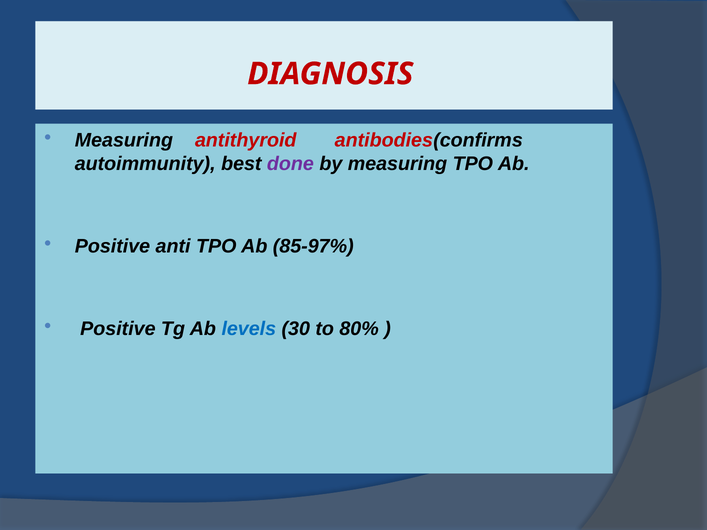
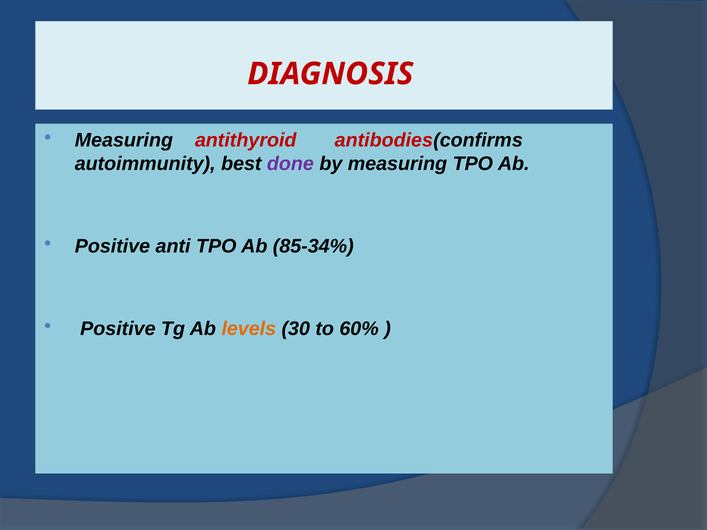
85-97%: 85-97% -> 85-34% (313, 247)
levels colour: blue -> orange (249, 329)
80%: 80% -> 60% (359, 329)
